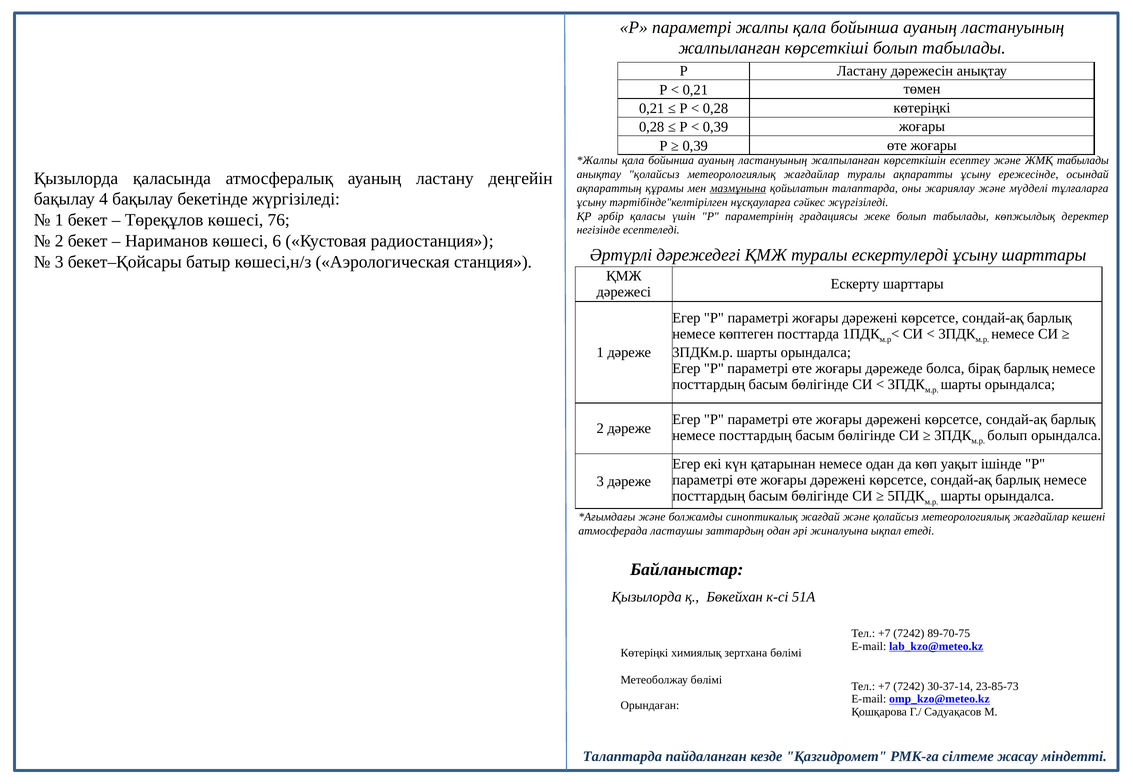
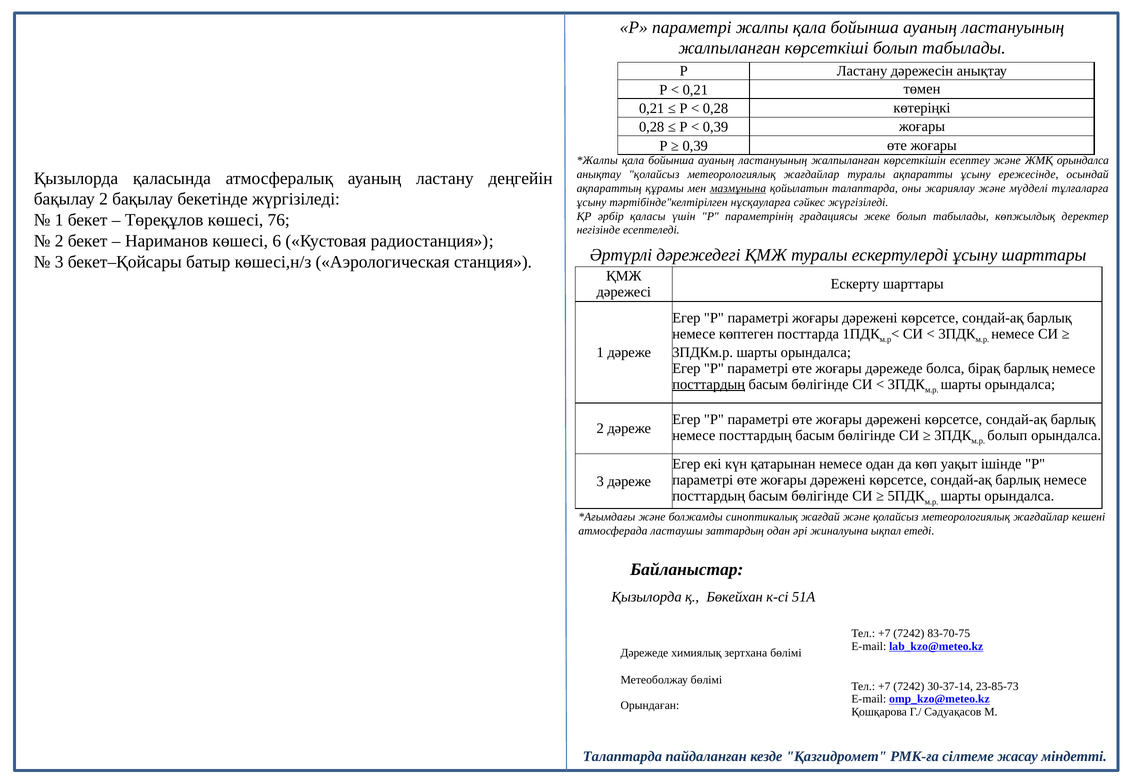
ЖМҚ табылады: табылады -> орындалса (1083, 161)
бақылау 4: 4 -> 2 (103, 199)
посттардың underline: none -> present (709, 385)
89-70-75: 89-70-75 -> 83-70-75 (949, 634)
Көтеріңкі: Көтеріңкі -> Дәрежеде (644, 653)
